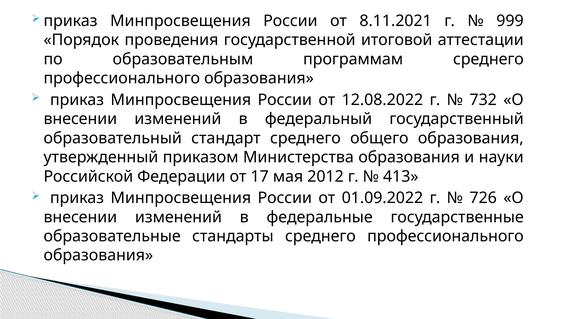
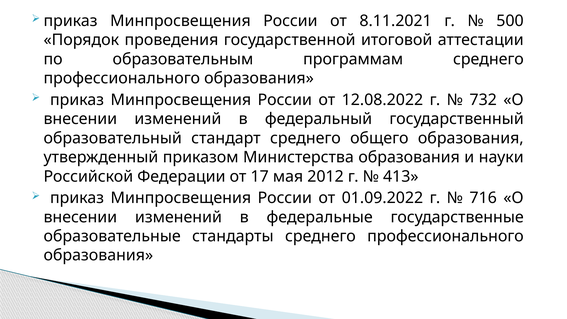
999: 999 -> 500 (510, 21)
726: 726 -> 716 (483, 198)
